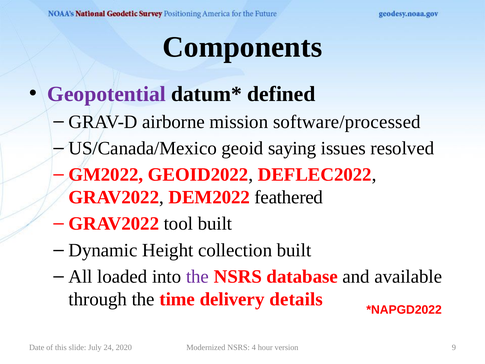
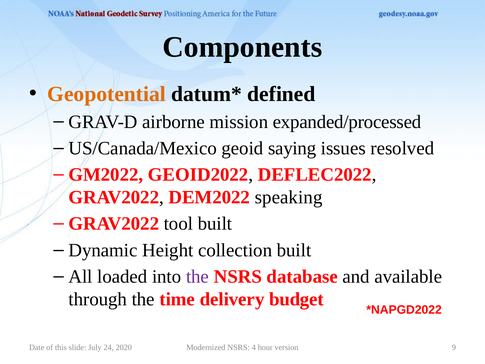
Geopotential colour: purple -> orange (107, 94)
software/processed: software/processed -> expanded/processed (347, 122)
feathered: feathered -> speaking (289, 197)
details: details -> budget (296, 299)
